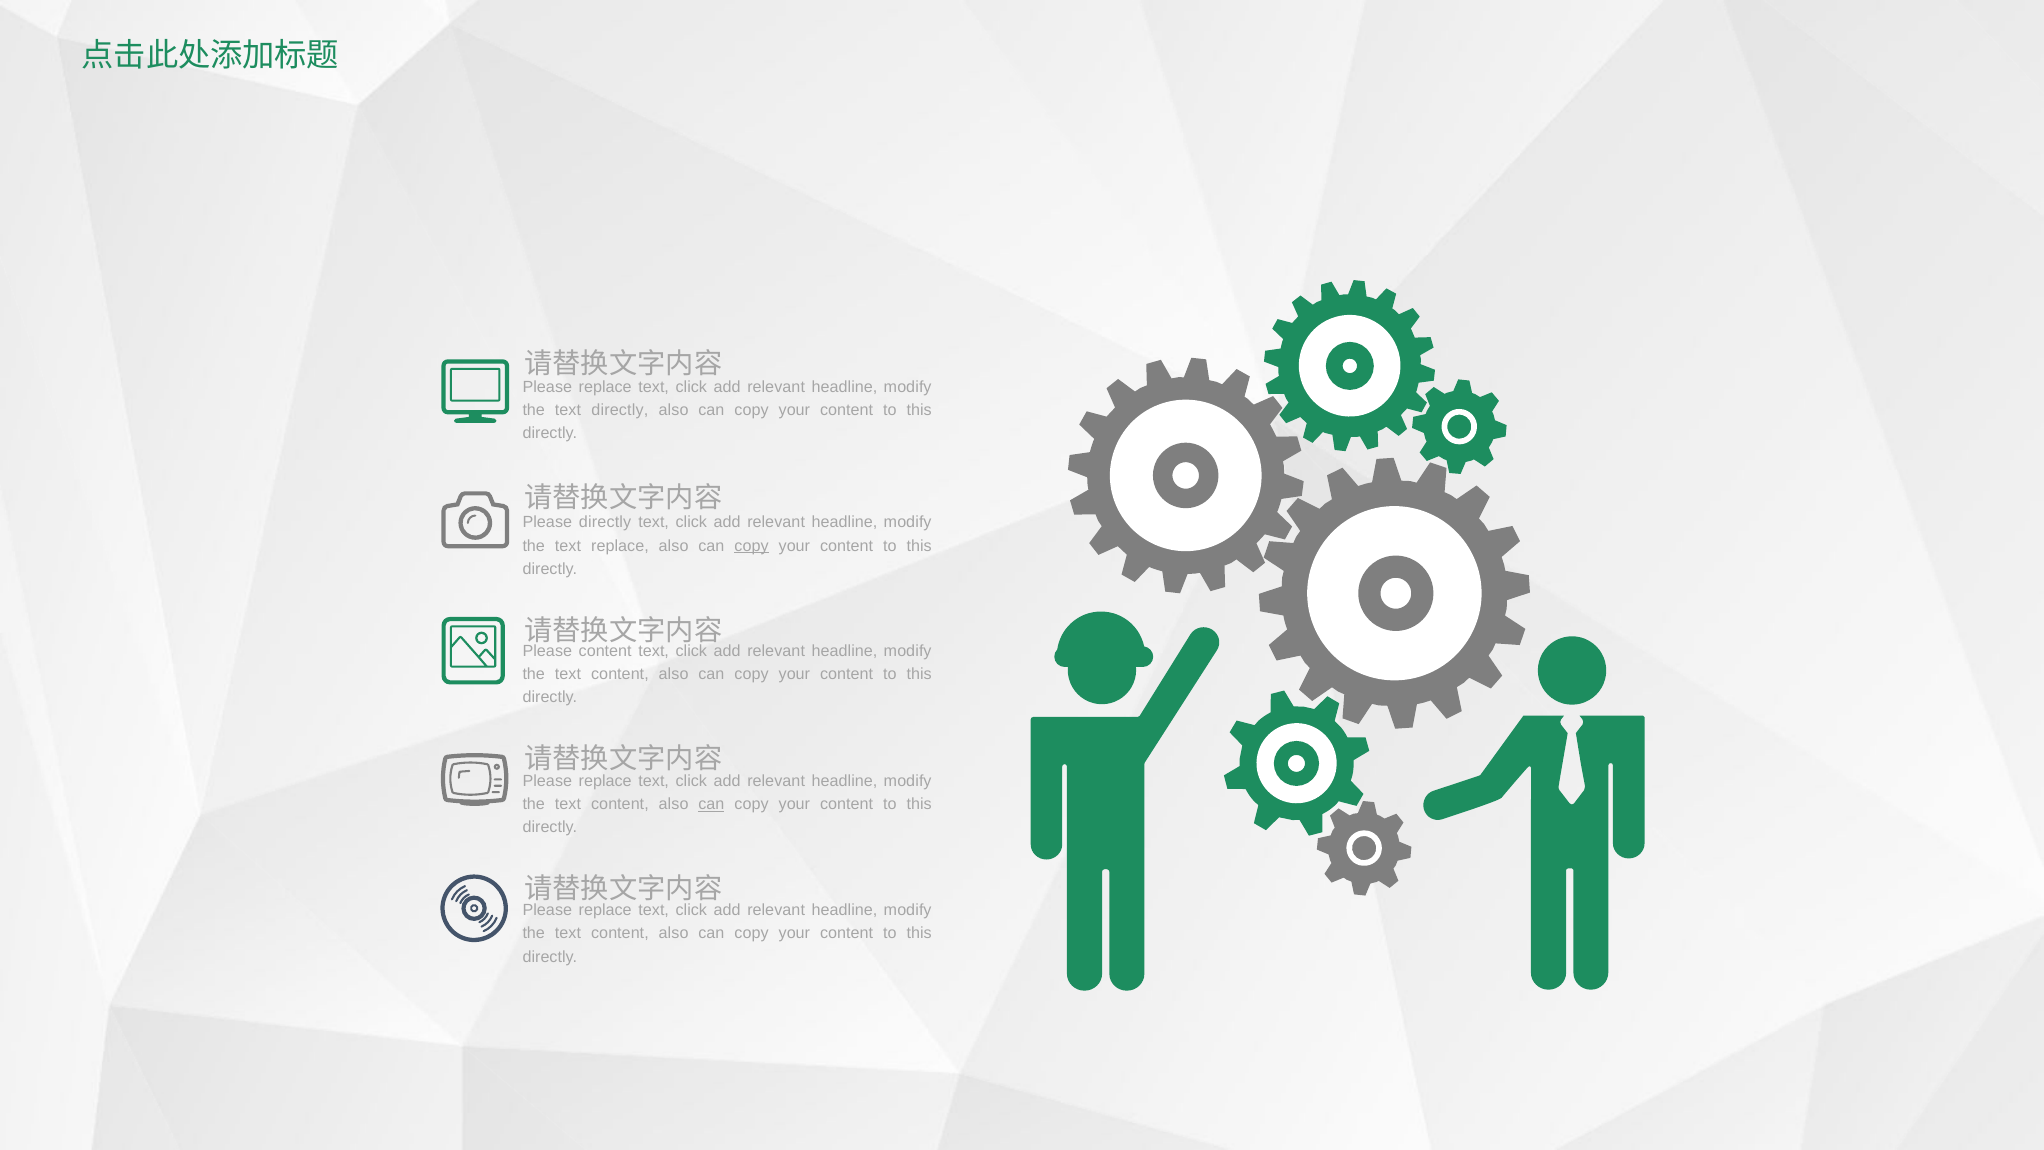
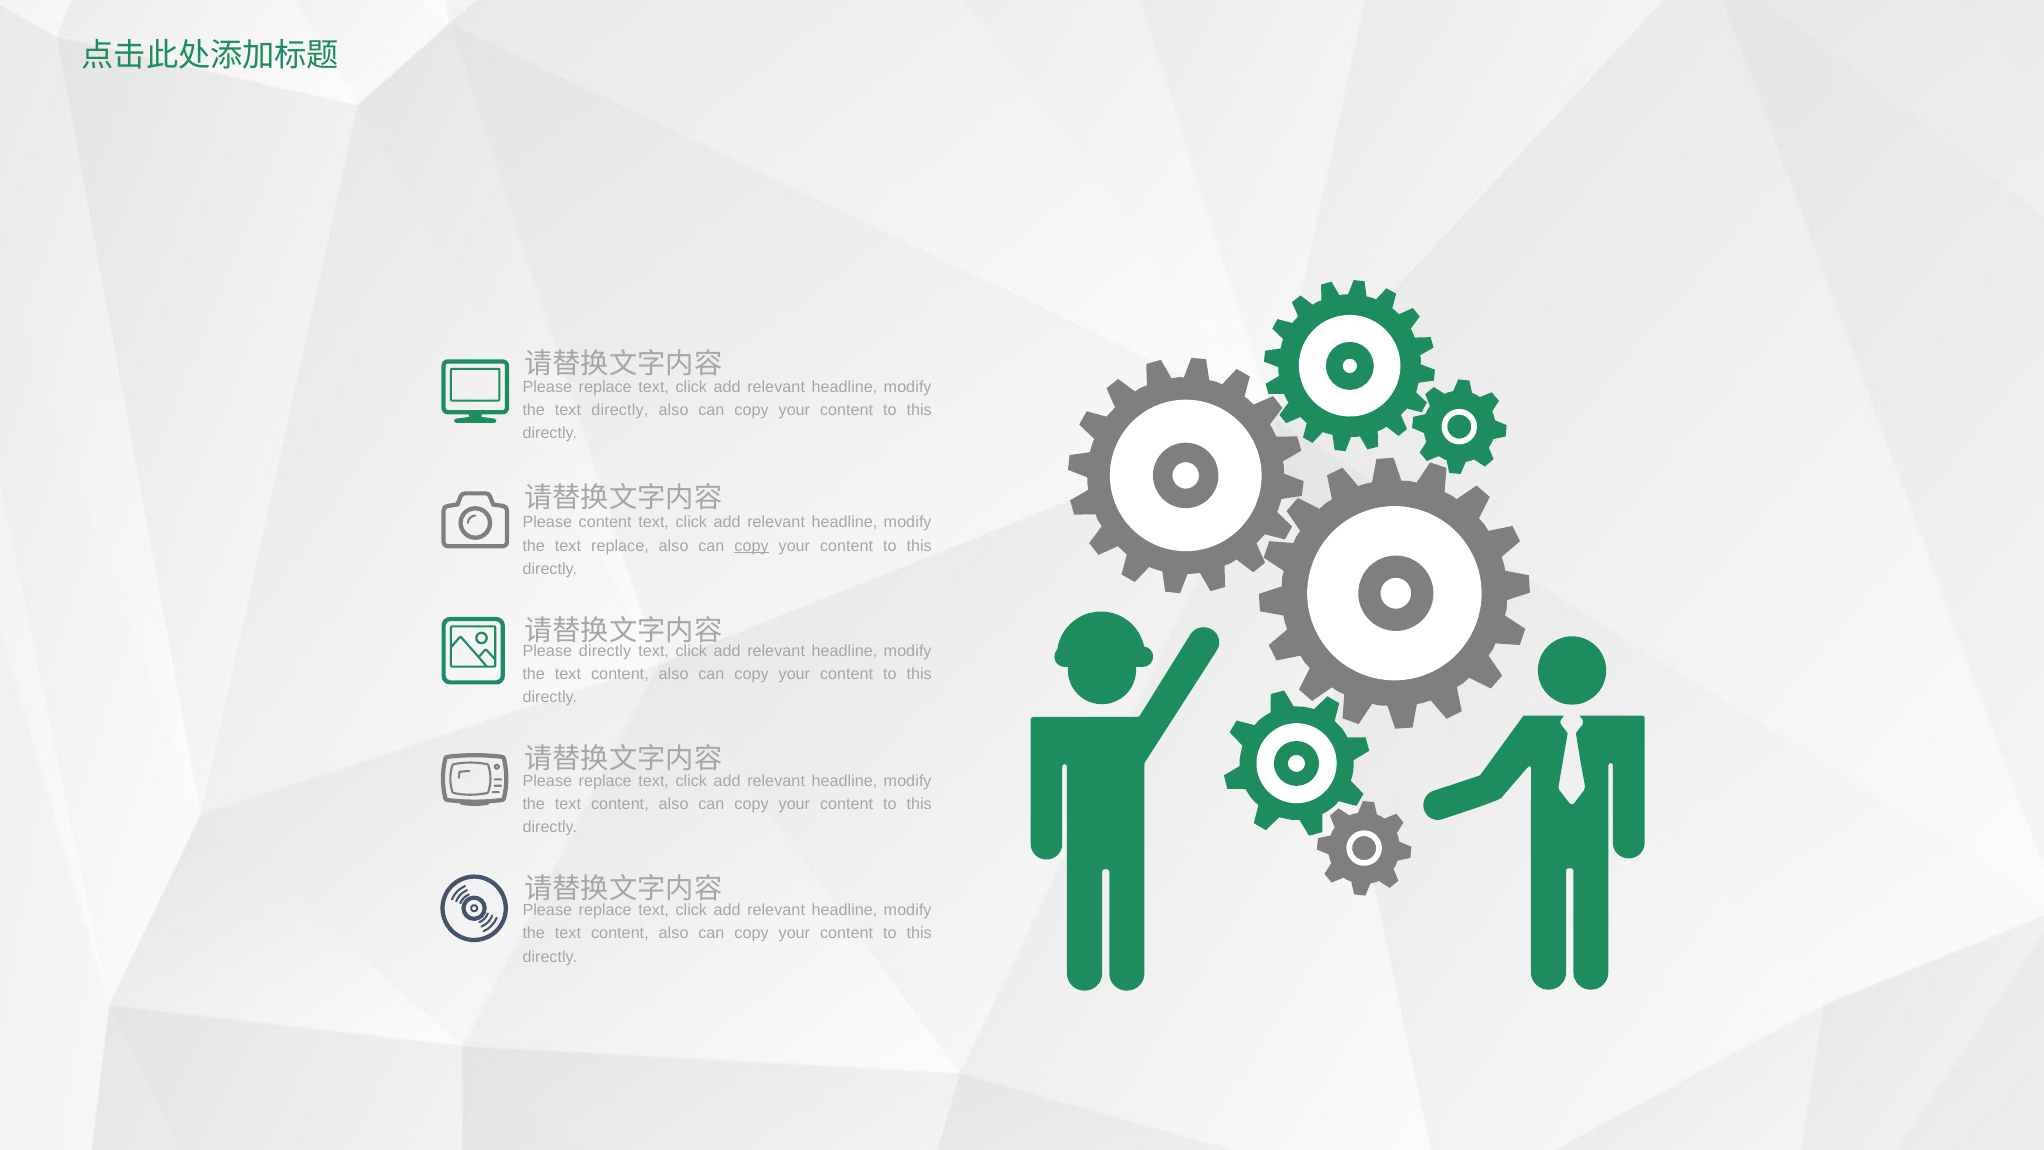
Please directly: directly -> content (605, 522)
Please content: content -> directly (605, 651)
can underline: present -> none (711, 804)
